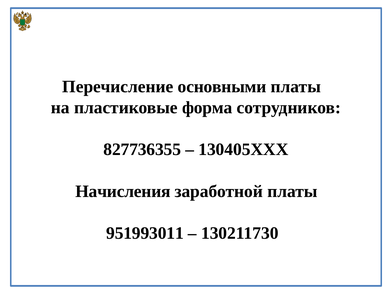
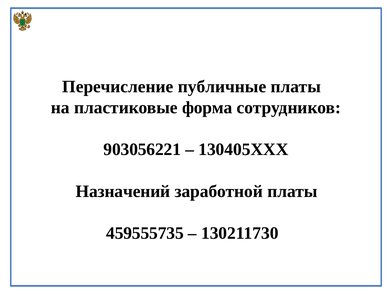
основными: основными -> публичные (222, 87)
827736355: 827736355 -> 903056221 (142, 149)
Начисления: Начисления -> Назначений (123, 191)
951993011: 951993011 -> 459555735 (145, 233)
